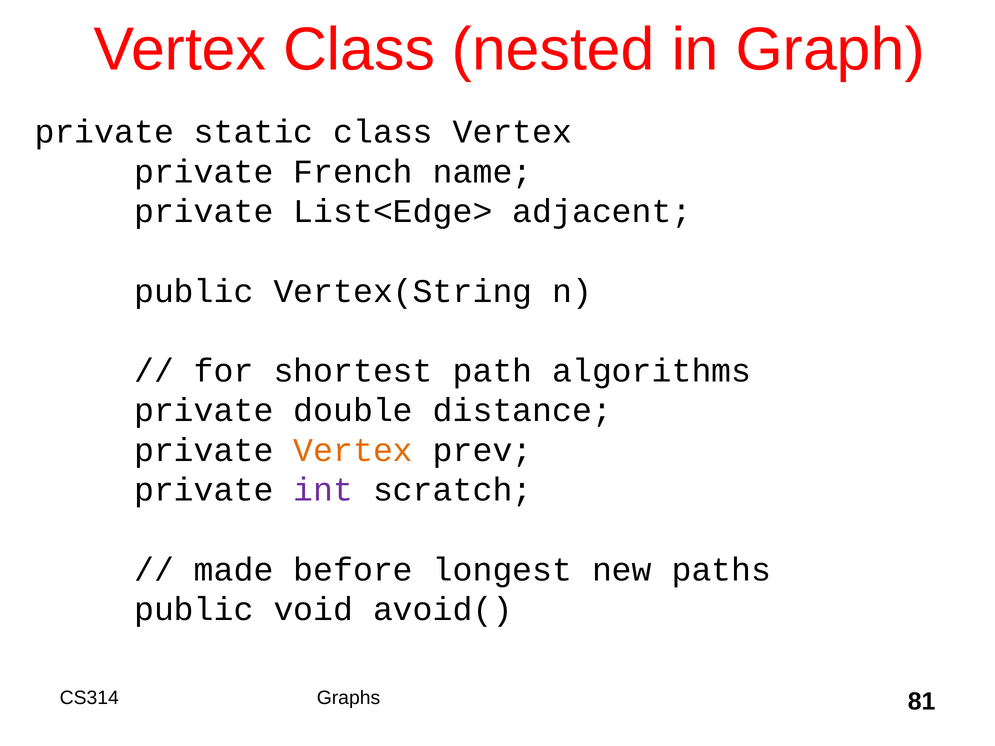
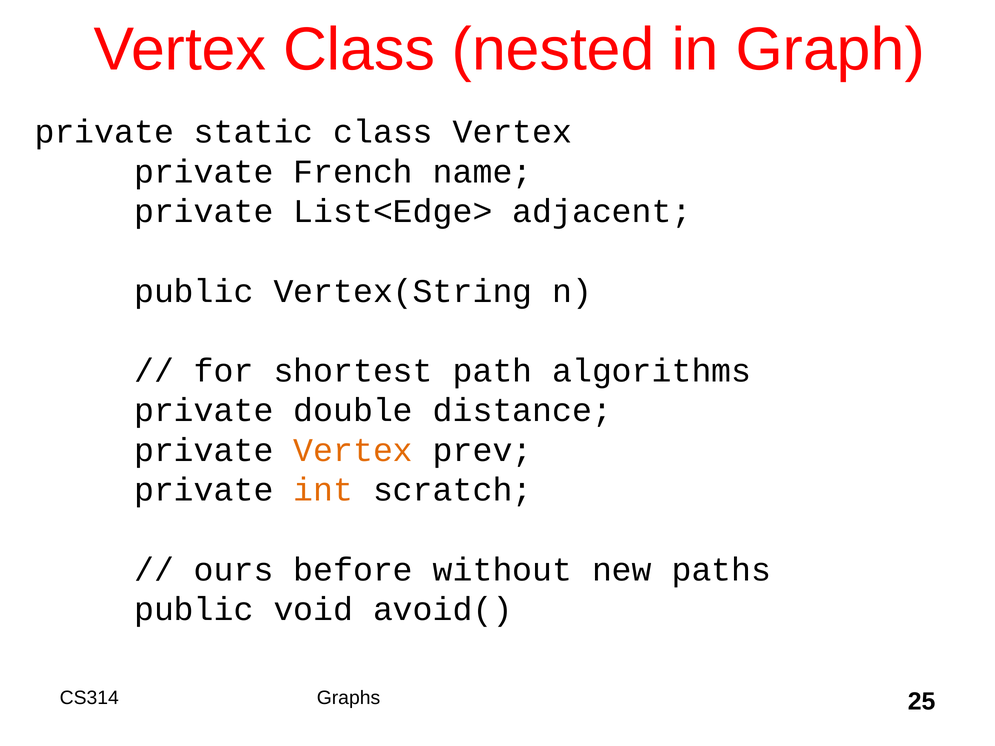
int colour: purple -> orange (323, 490)
made: made -> ours (234, 570)
longest: longest -> without (502, 570)
81: 81 -> 25 (922, 702)
